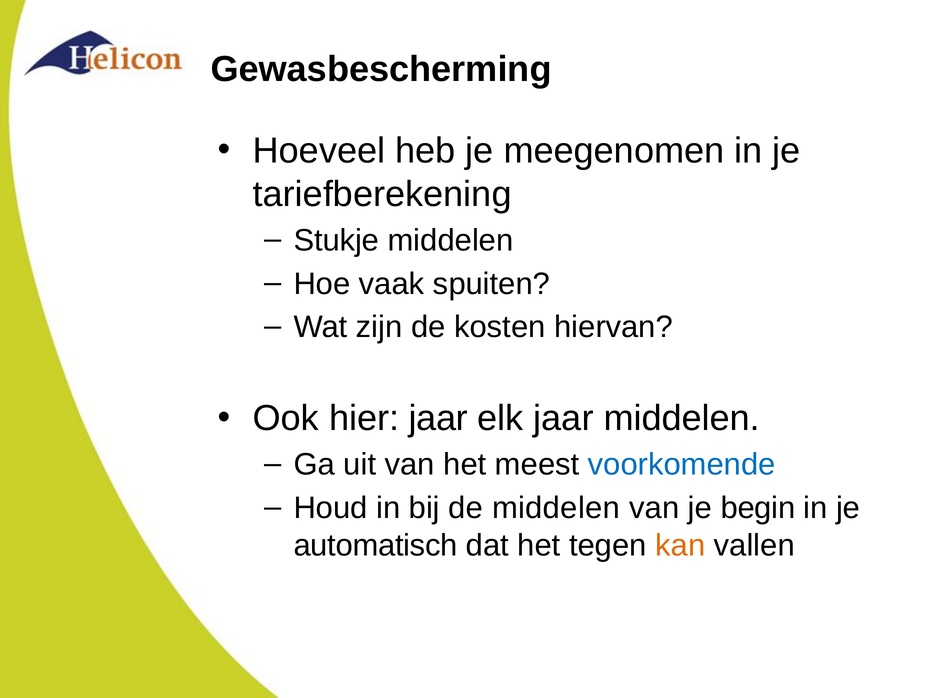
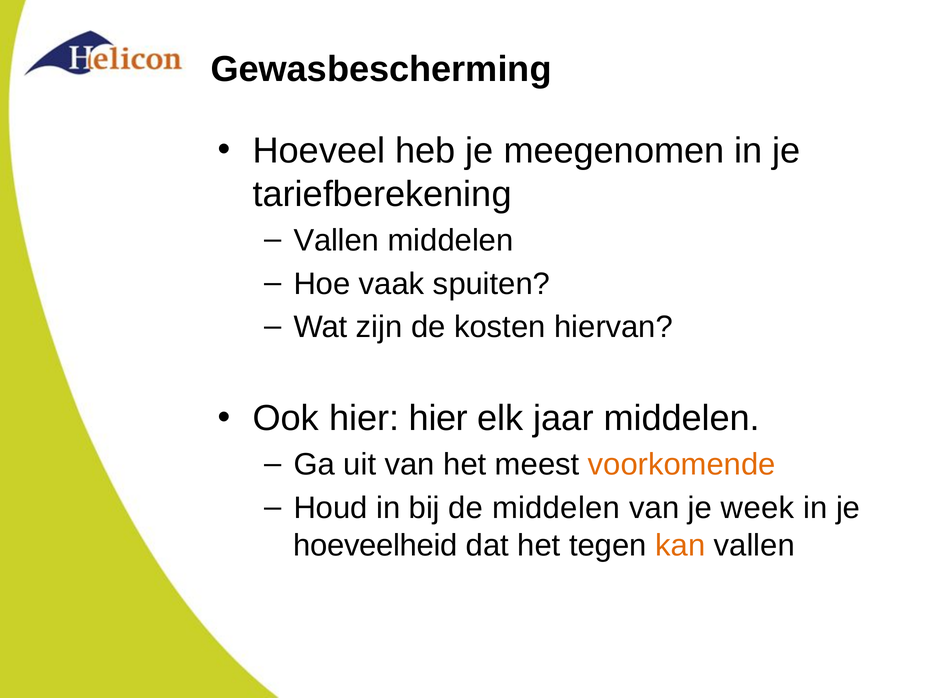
Stukje: Stukje -> Vallen (336, 240)
hier jaar: jaar -> hier (438, 418)
voorkomende colour: blue -> orange (682, 464)
begin: begin -> week (758, 508)
automatisch: automatisch -> hoeveelheid (376, 545)
